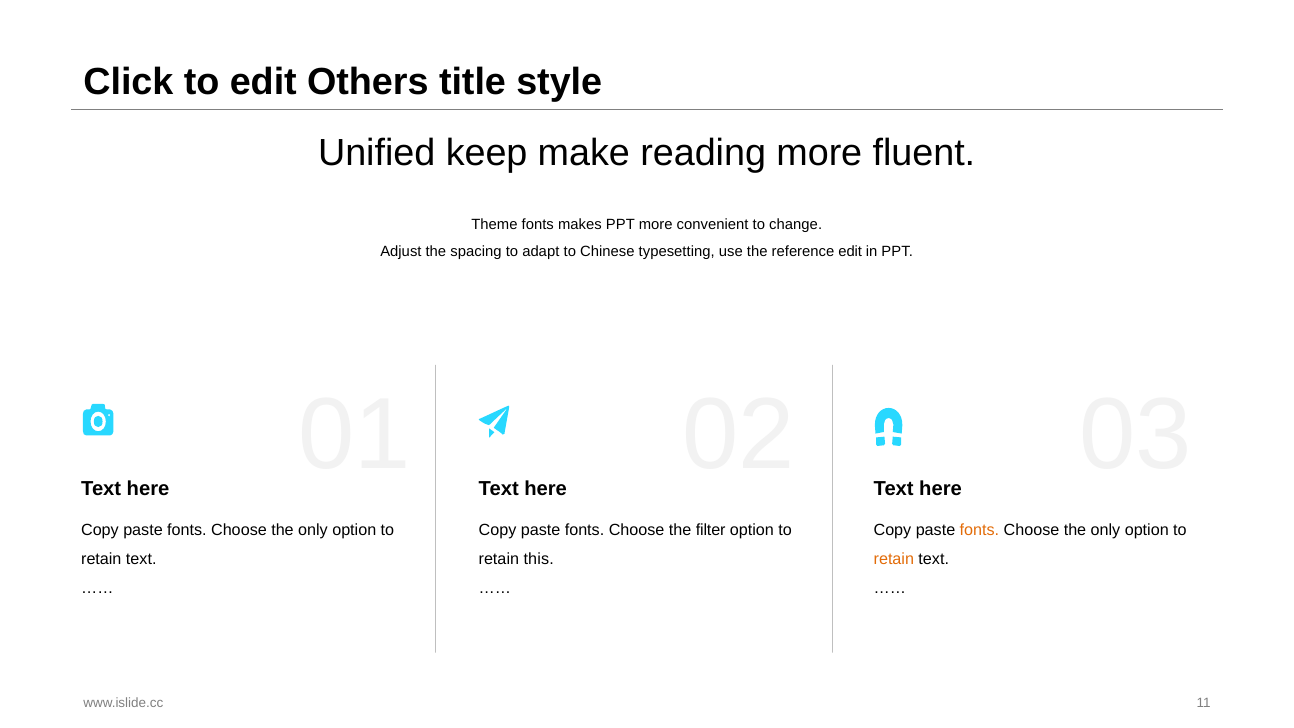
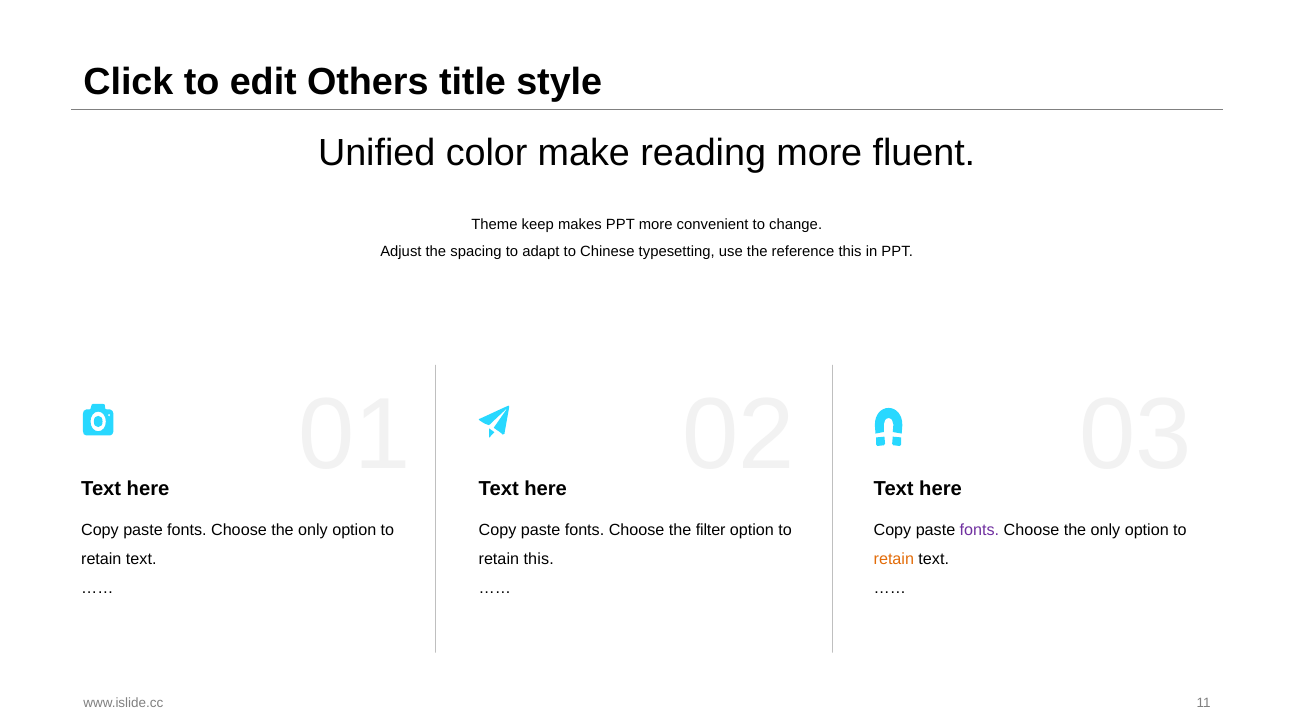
keep: keep -> color (487, 153)
Theme fonts: fonts -> keep (538, 225)
reference edit: edit -> this (850, 252)
fonts colour: orange -> purple (979, 530)
